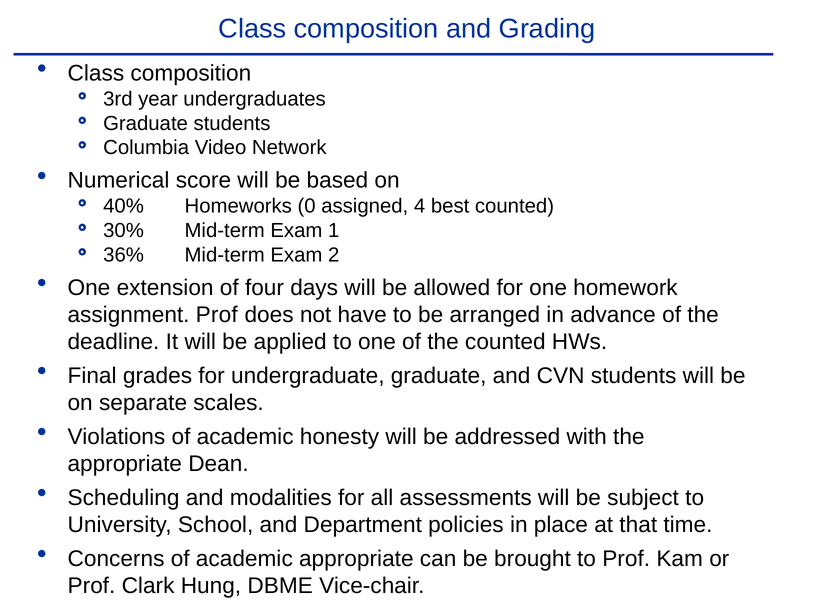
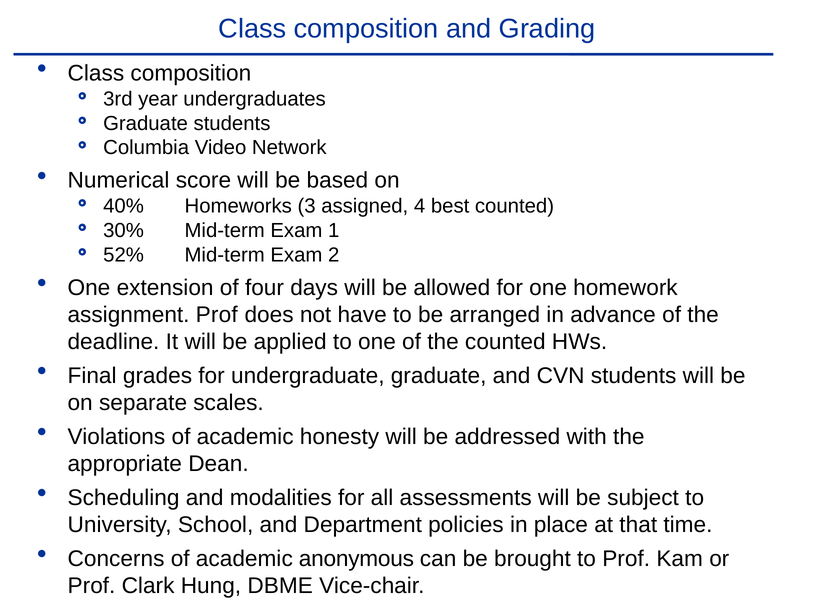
0: 0 -> 3 (307, 206)
36%: 36% -> 52% (124, 255)
academic appropriate: appropriate -> anonymous (356, 559)
